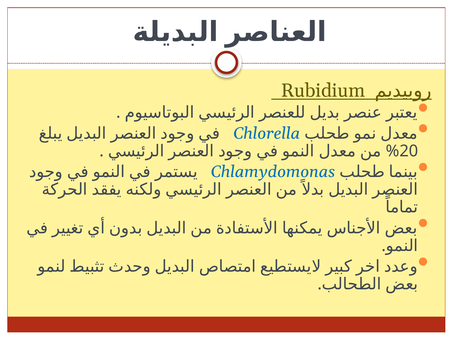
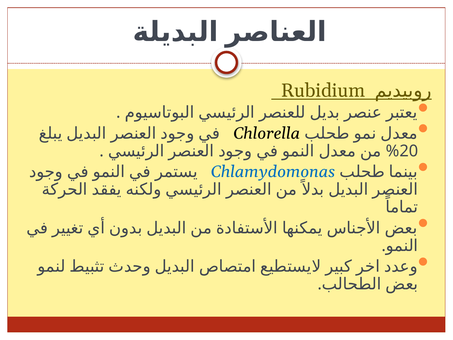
Chlorella colour: blue -> black (267, 133)
